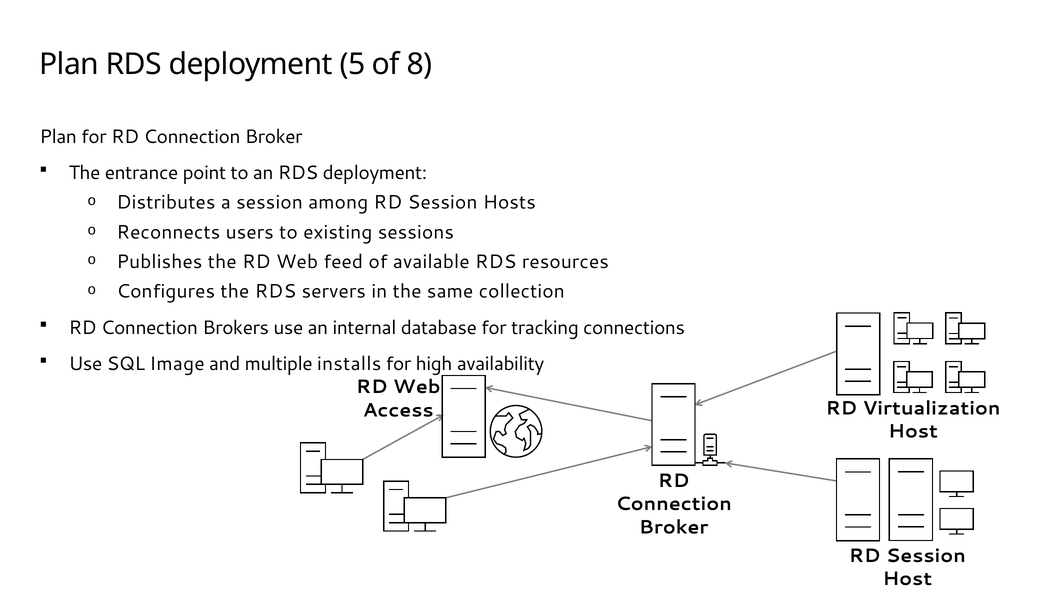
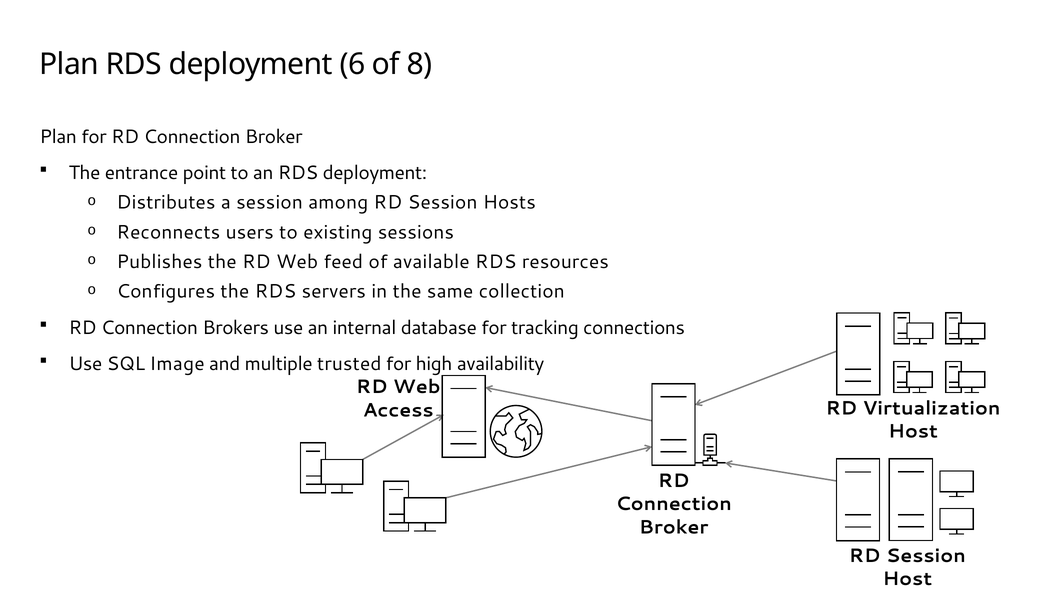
5: 5 -> 6 (353, 64)
installs: installs -> trusted (349, 364)
